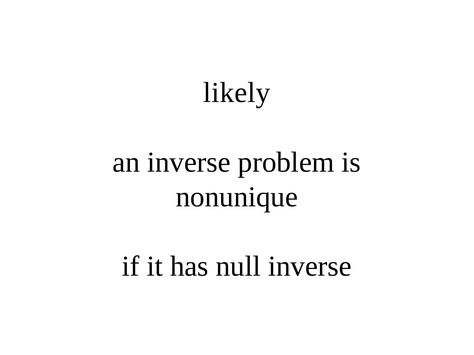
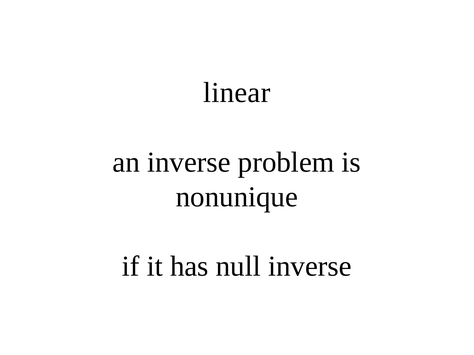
likely: likely -> linear (237, 93)
